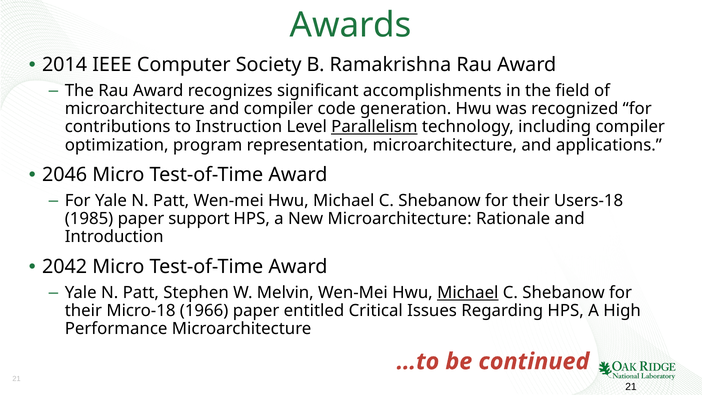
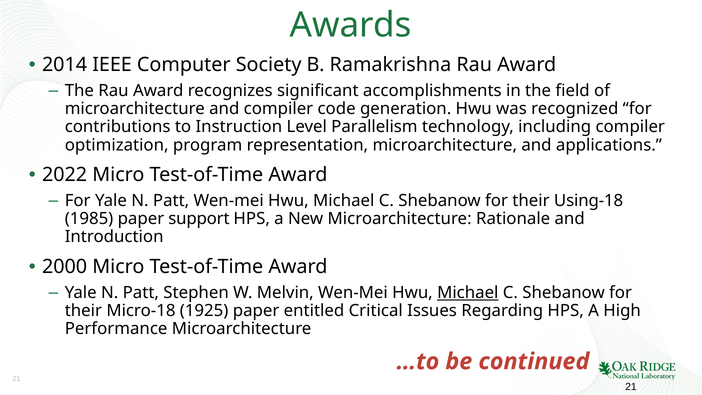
Parallelism underline: present -> none (374, 127)
2046: 2046 -> 2022 (65, 175)
Users-18: Users-18 -> Using-18 (589, 201)
2042: 2042 -> 2000 (65, 267)
1966: 1966 -> 1925 (204, 311)
